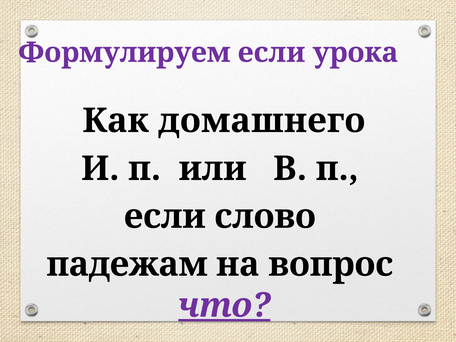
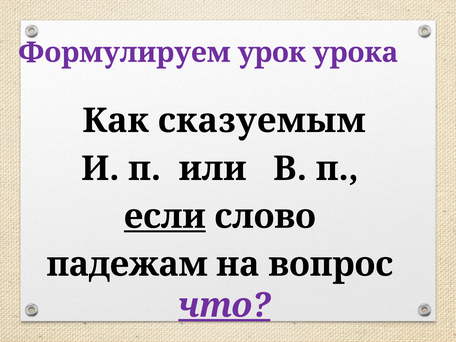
Формулируем если: если -> урок (272, 53)
домашнего: домашнего -> сказуемым (262, 121)
если underline: none -> present (165, 217)
